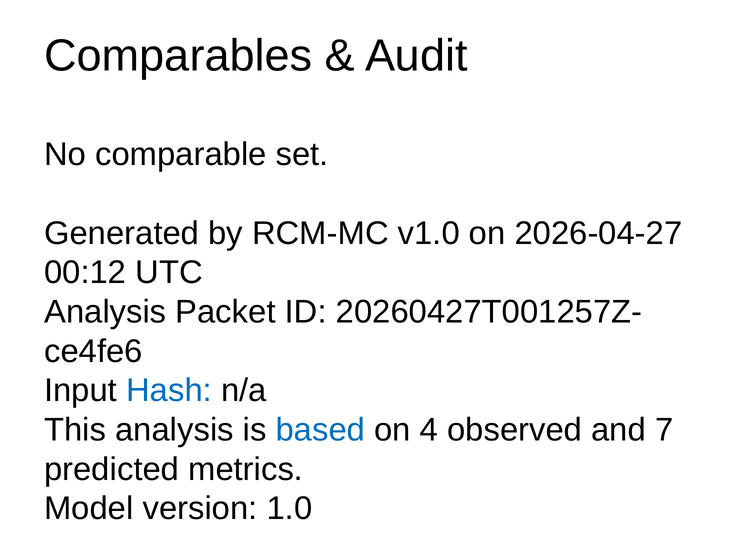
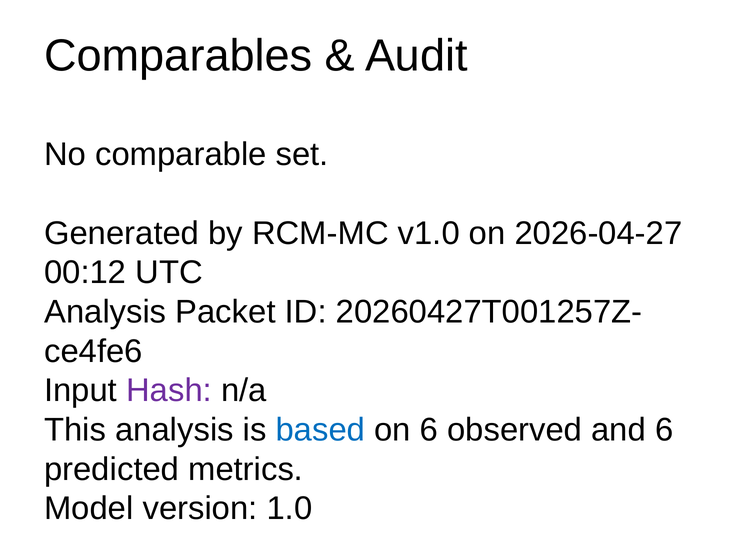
Hash colour: blue -> purple (169, 391)
on 4: 4 -> 6 (429, 430)
and 7: 7 -> 6 (664, 430)
